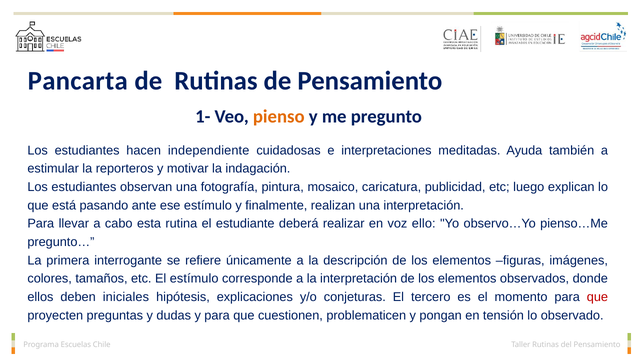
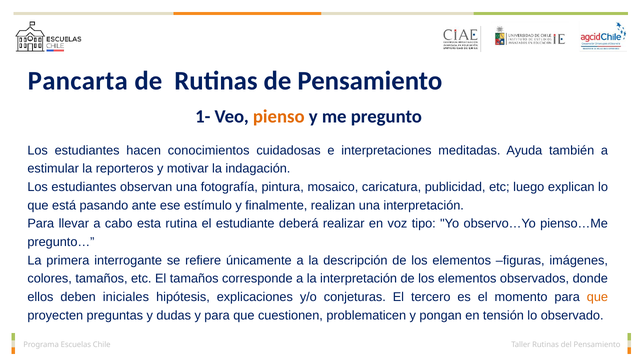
independiente: independiente -> conocimientos (209, 150)
ello: ello -> tipo (424, 224)
El estímulo: estímulo -> tamaños (194, 278)
que colour: red -> orange (597, 297)
